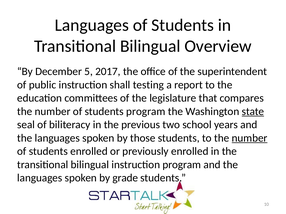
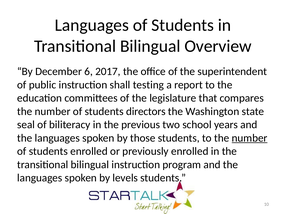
5: 5 -> 6 (89, 72)
students program: program -> directors (146, 112)
state underline: present -> none (253, 112)
grade: grade -> levels (125, 178)
